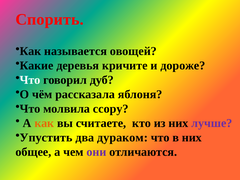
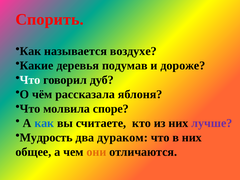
овощей: овощей -> воздухе (133, 51)
кричите: кричите -> подумав (125, 65)
ссору: ссору -> споре (111, 109)
как colour: orange -> blue (44, 123)
Упустить: Упустить -> Мудрость (46, 137)
они colour: purple -> orange (96, 152)
